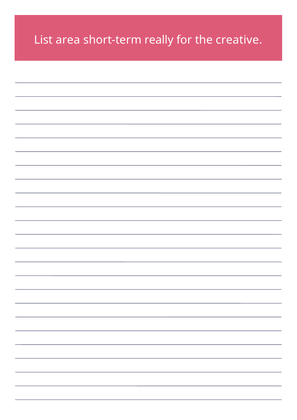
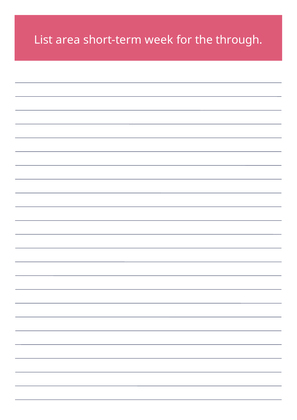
really: really -> week (159, 40)
creative: creative -> through (239, 40)
